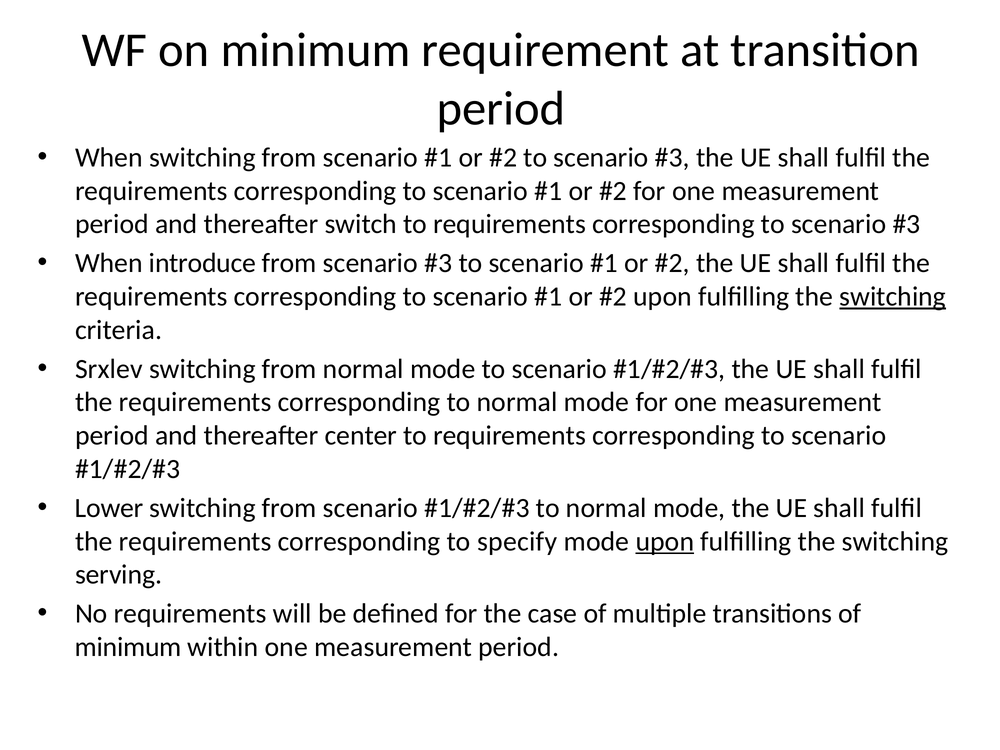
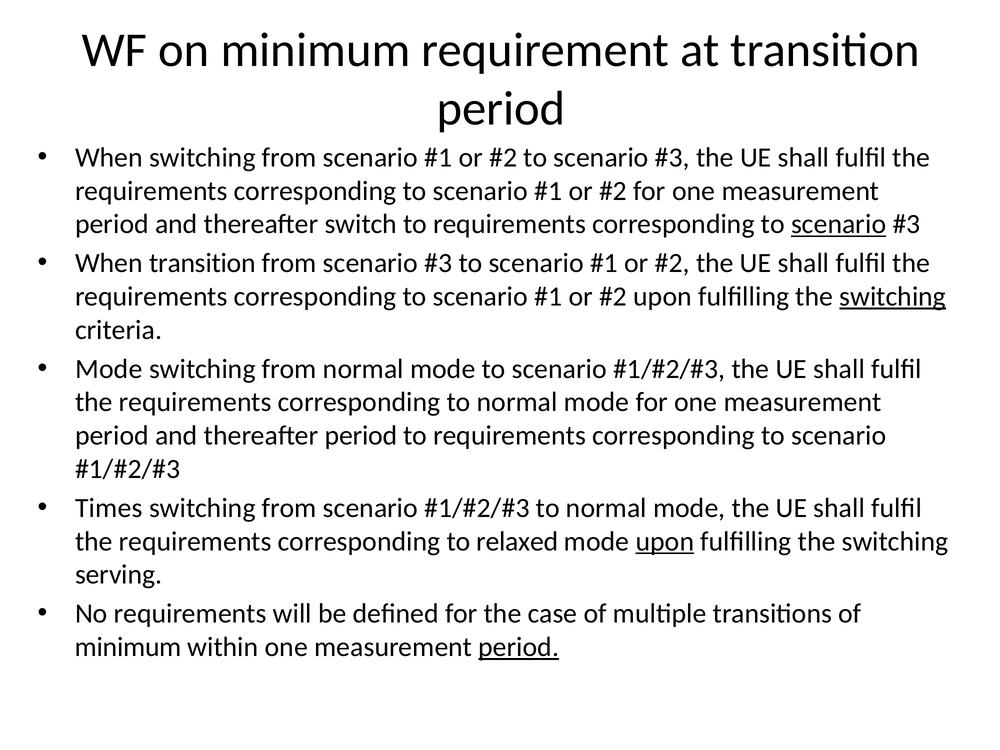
scenario underline: none -> present (839, 224)
When introduce: introduce -> transition (202, 263)
Srxlev: Srxlev -> Mode (109, 369)
thereafter center: center -> period (361, 436)
Lower: Lower -> Times (109, 508)
specify: specify -> relaxed (517, 541)
period underline: none -> present (519, 647)
